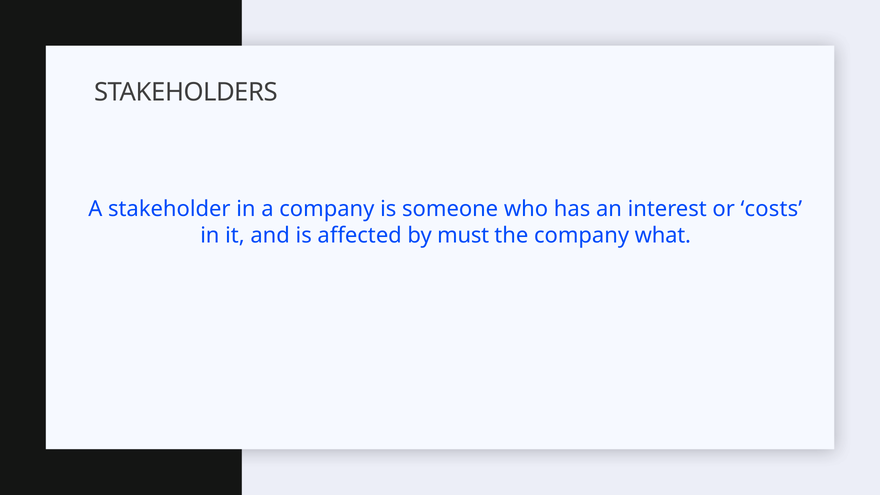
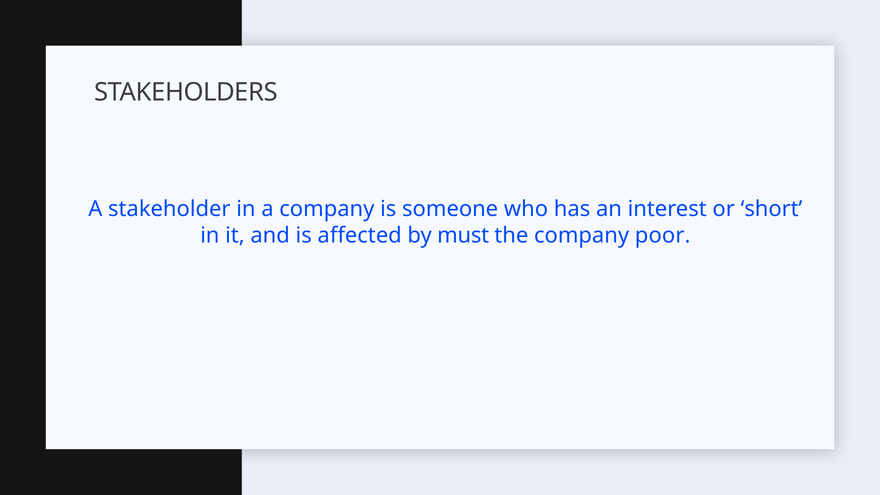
costs: costs -> short (772, 209)
what: what -> poor (663, 235)
